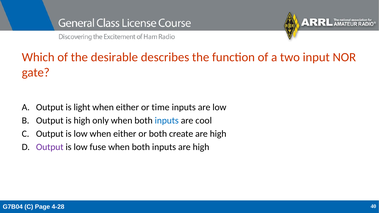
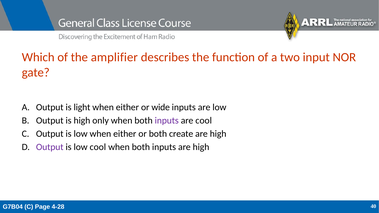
desirable: desirable -> amplifier (114, 57)
time: time -> wide (161, 107)
inputs colour: blue -> purple (167, 121)
low fuse: fuse -> cool (98, 147)
